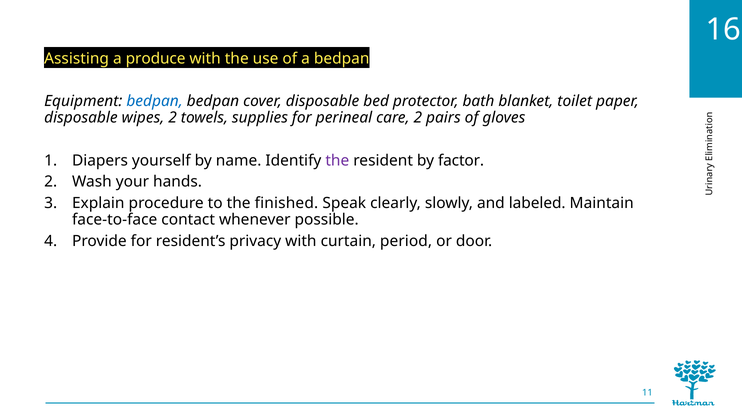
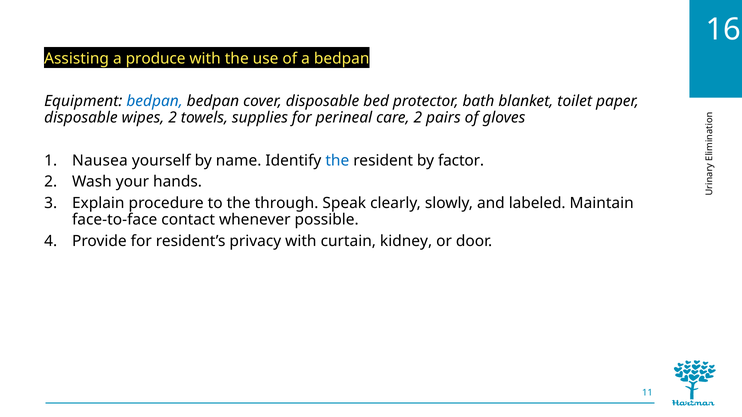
Diapers: Diapers -> Nausea (100, 161)
the colour: purple -> blue (337, 161)
finished: finished -> through (287, 203)
period: period -> kidney (406, 241)
